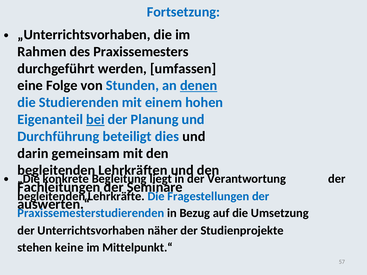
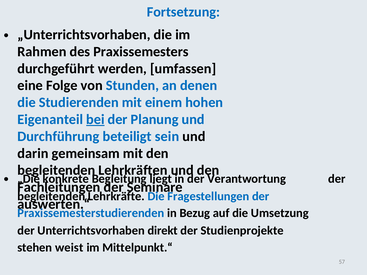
denen underline: present -> none (199, 86)
dies: dies -> sein (167, 136)
näher: näher -> direkt (163, 231)
keine: keine -> weist (69, 248)
